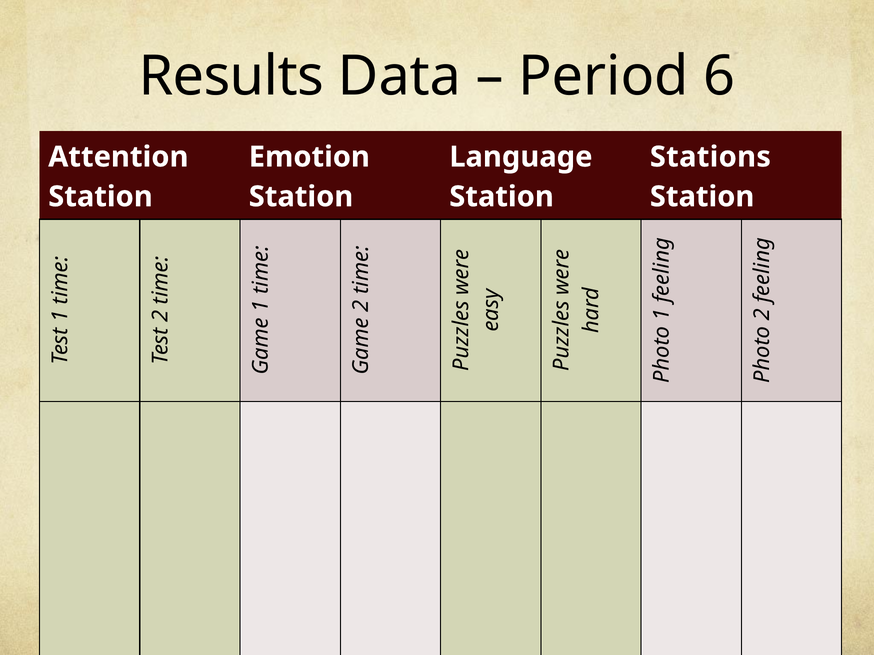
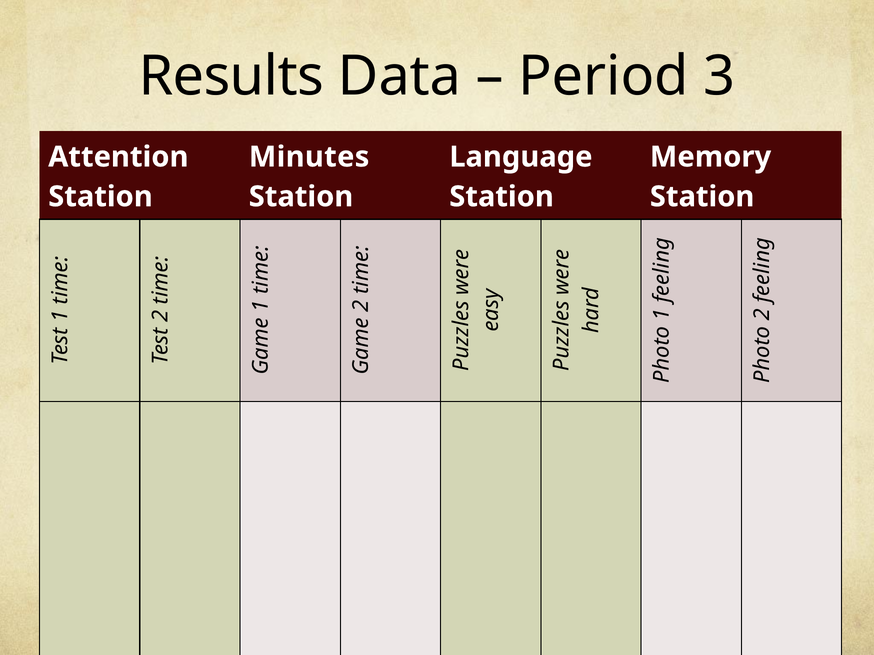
6: 6 -> 3 (719, 76)
Emotion: Emotion -> Minutes (309, 157)
Stations: Stations -> Memory (710, 157)
